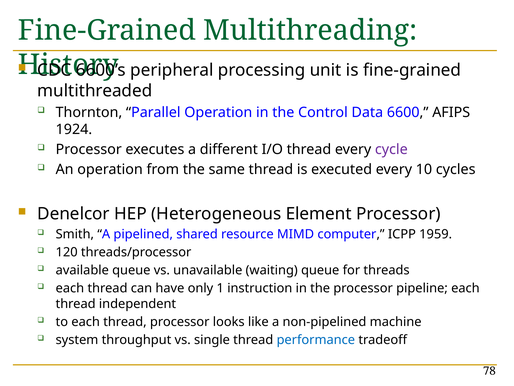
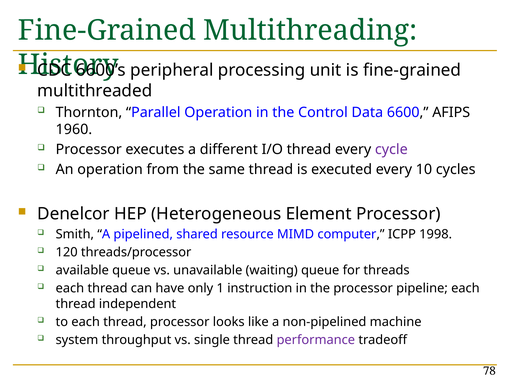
1924: 1924 -> 1960 (74, 129)
1959: 1959 -> 1998 (436, 234)
performance colour: blue -> purple (316, 339)
